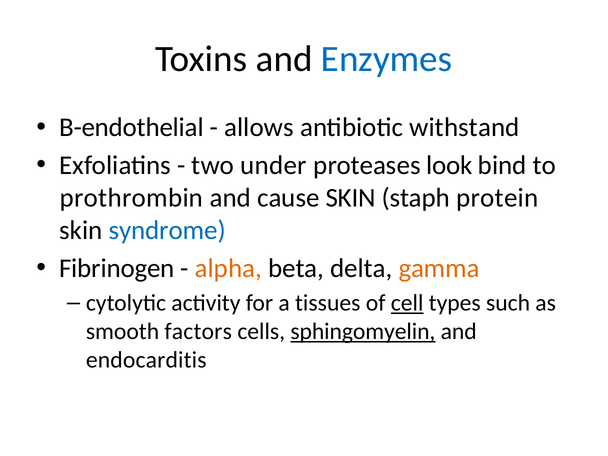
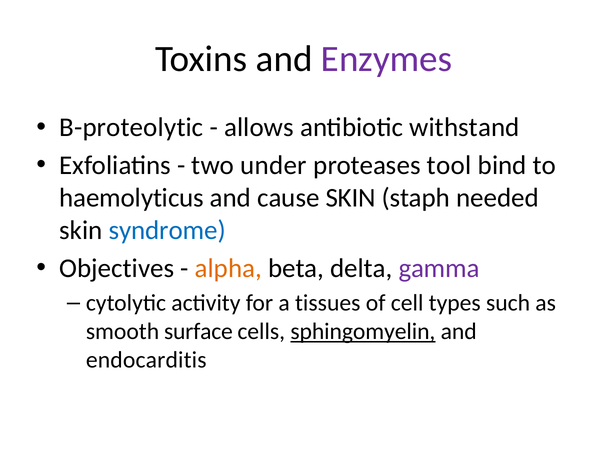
Enzymes colour: blue -> purple (387, 59)
B-endothelial: B-endothelial -> B-proteolytic (131, 128)
look: look -> tool (449, 165)
prothrombin: prothrombin -> haemolyticus (132, 198)
protein: protein -> needed (498, 198)
Fibrinogen: Fibrinogen -> Objectives (117, 268)
gamma colour: orange -> purple (439, 268)
cell underline: present -> none (407, 303)
factors: factors -> surface (198, 331)
